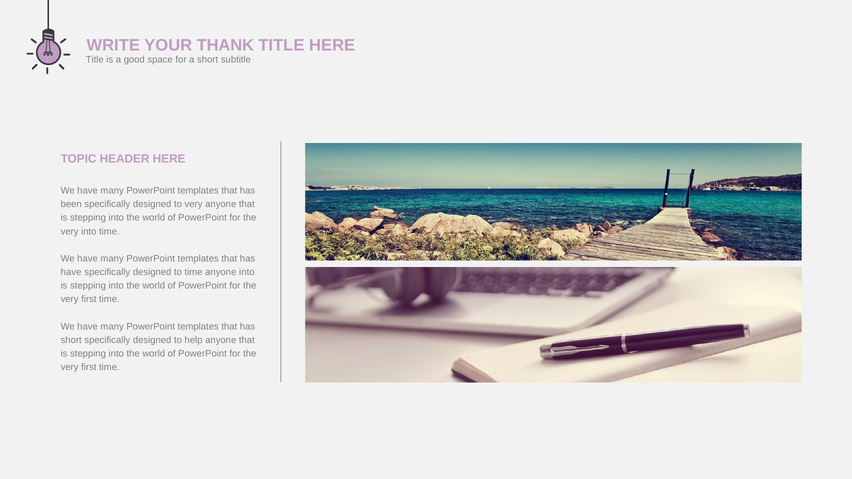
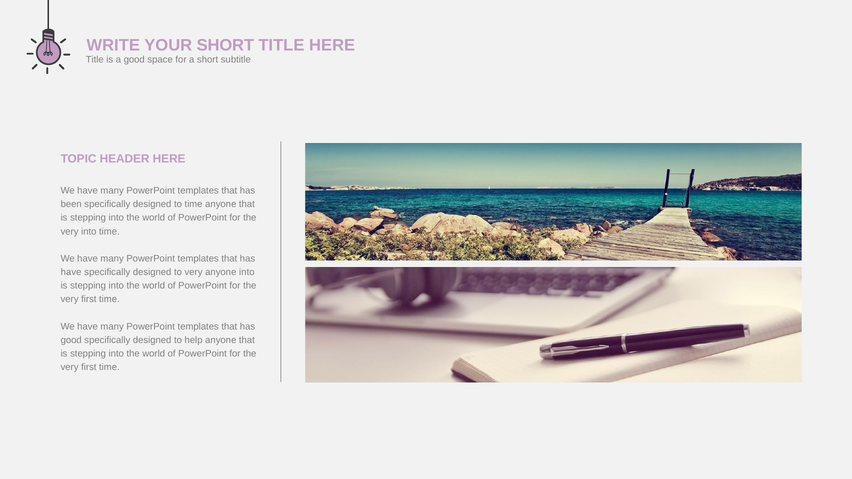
YOUR THANK: THANK -> SHORT (225, 45)
to very: very -> time (194, 204)
to time: time -> very (194, 272)
short: short -> good (71, 340)
